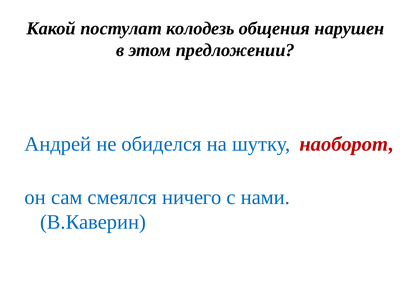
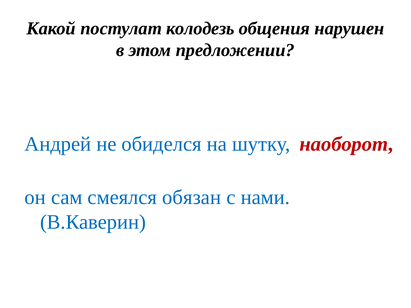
ничего: ничего -> обязан (192, 198)
